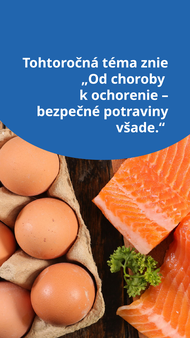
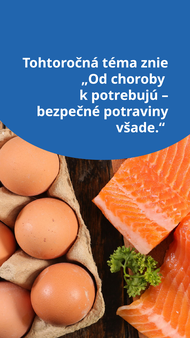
ochorenie: ochorenie -> potrebujú (125, 95)
